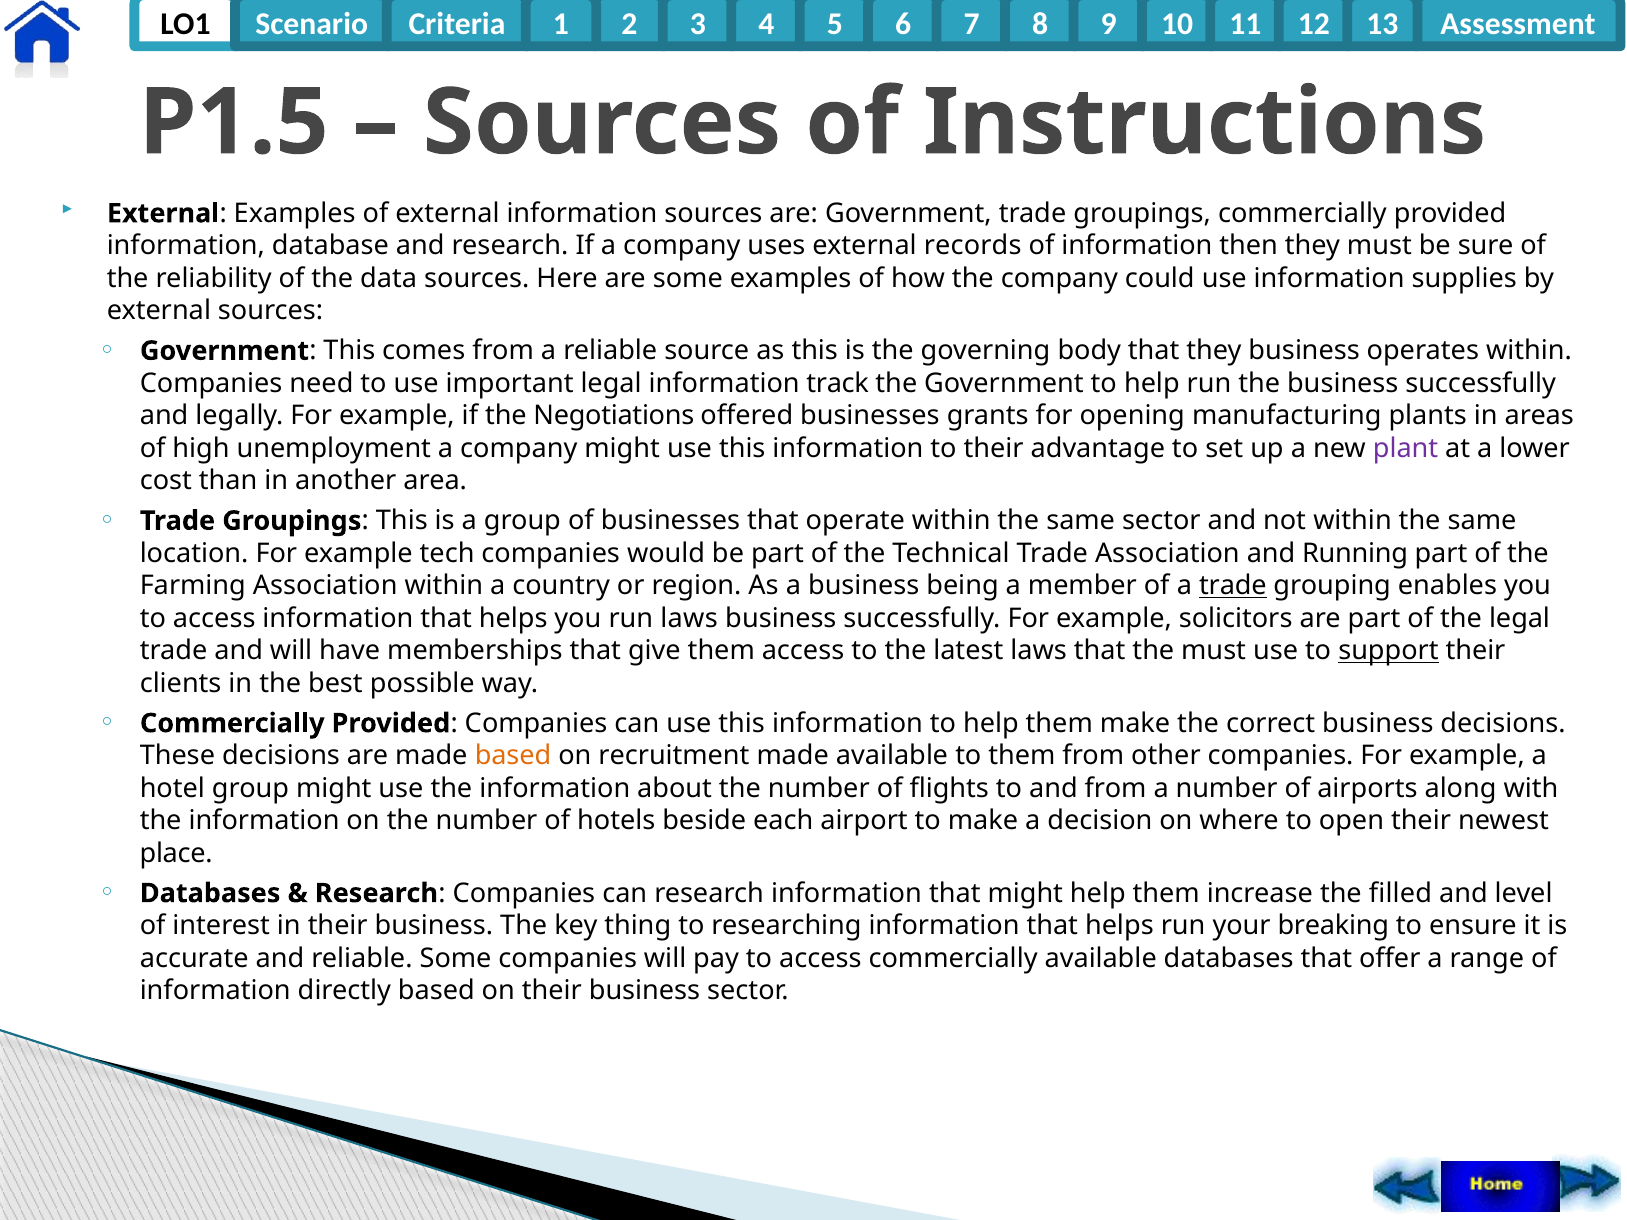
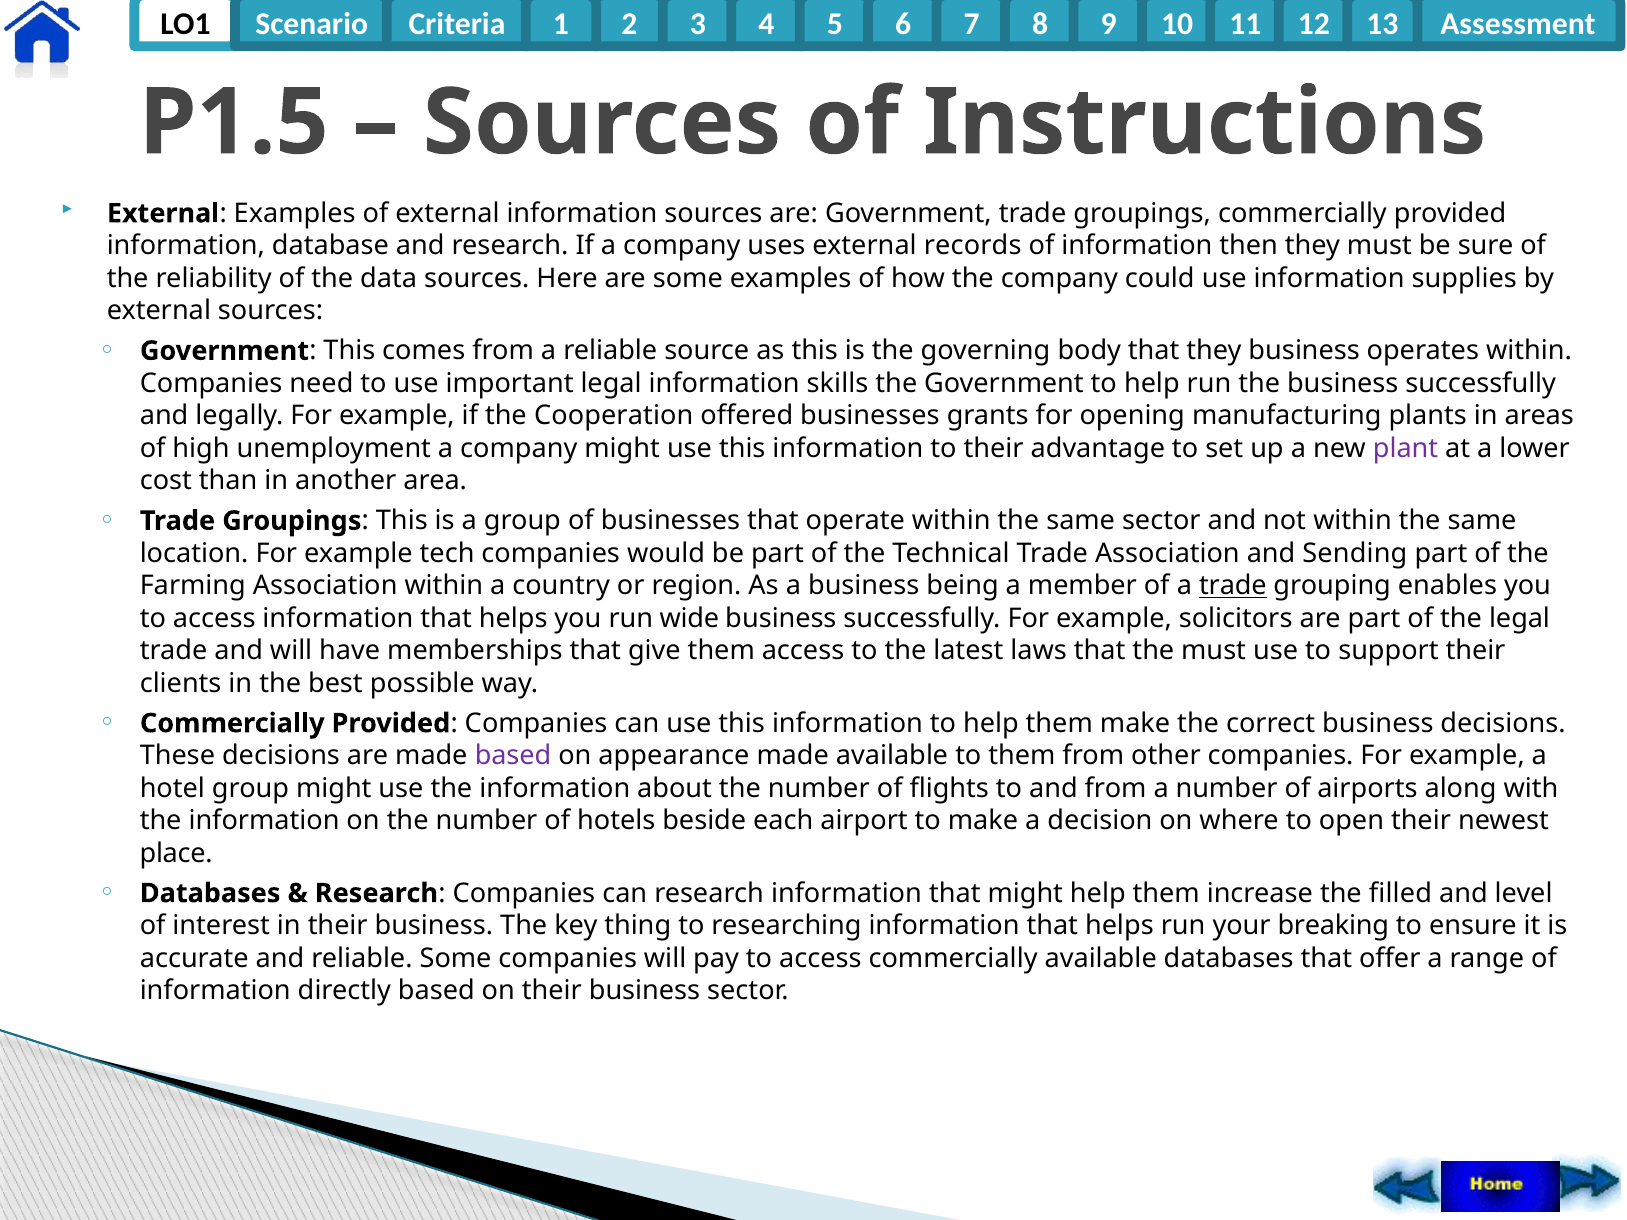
track: track -> skills (838, 383)
Negotiations: Negotiations -> Cooperation (614, 416)
Running: Running -> Sending (1355, 553)
run laws: laws -> wide (689, 619)
support underline: present -> none (1388, 651)
based colour: orange -> purple (513, 756)
recruitment: recruitment -> appearance (674, 756)
